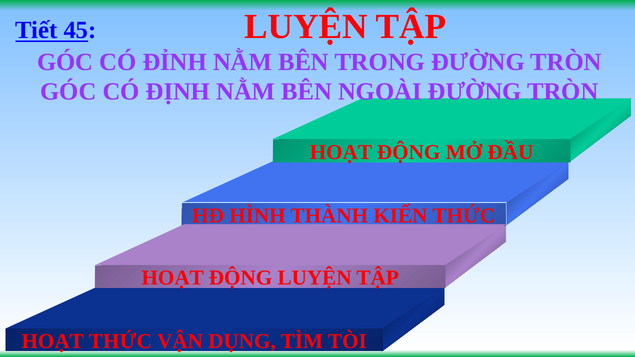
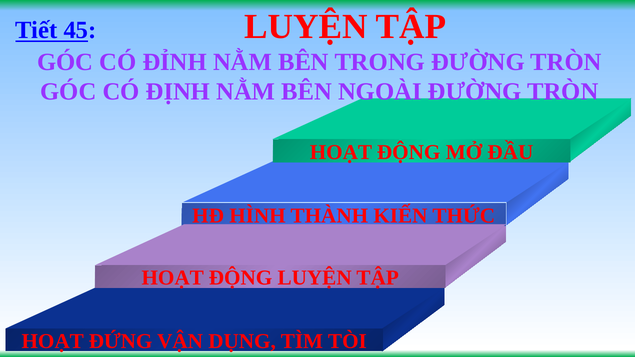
HOẠT THỨC: THỨC -> ĐỨNG (121, 341)
